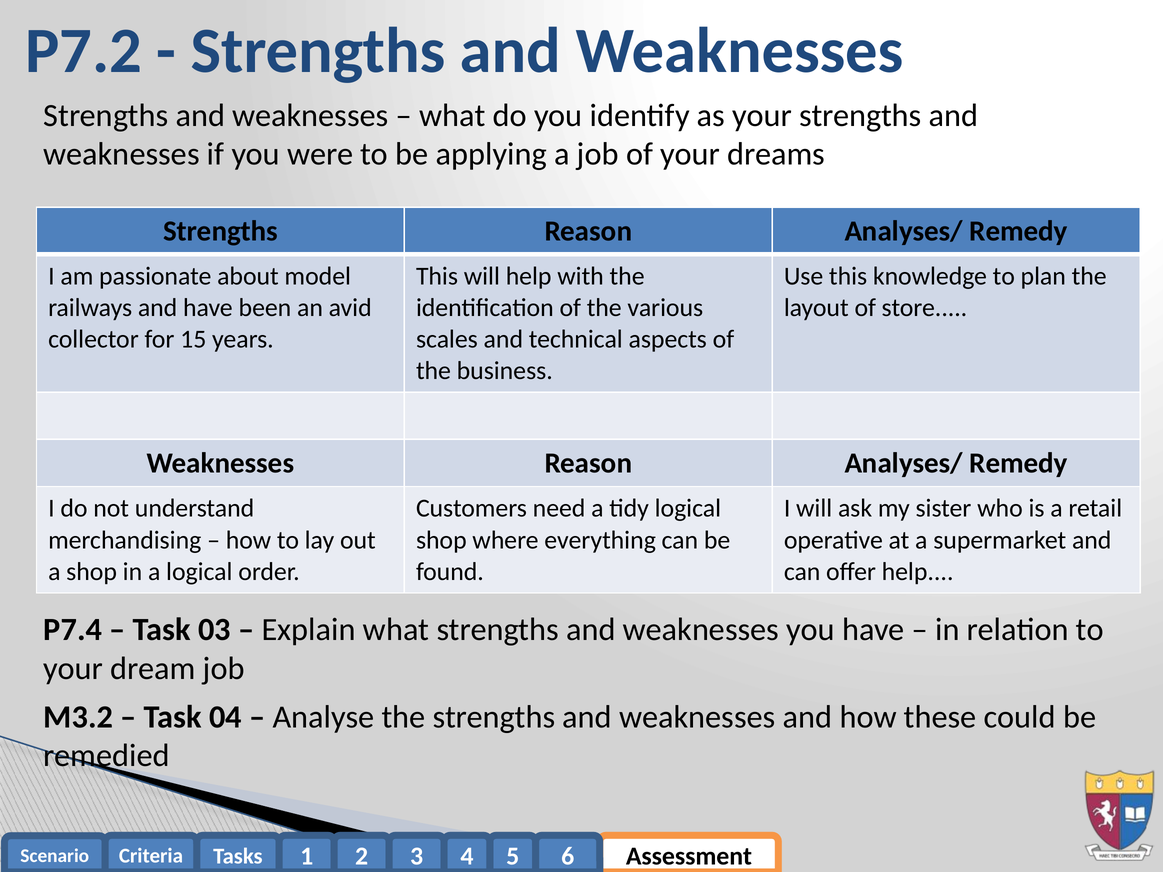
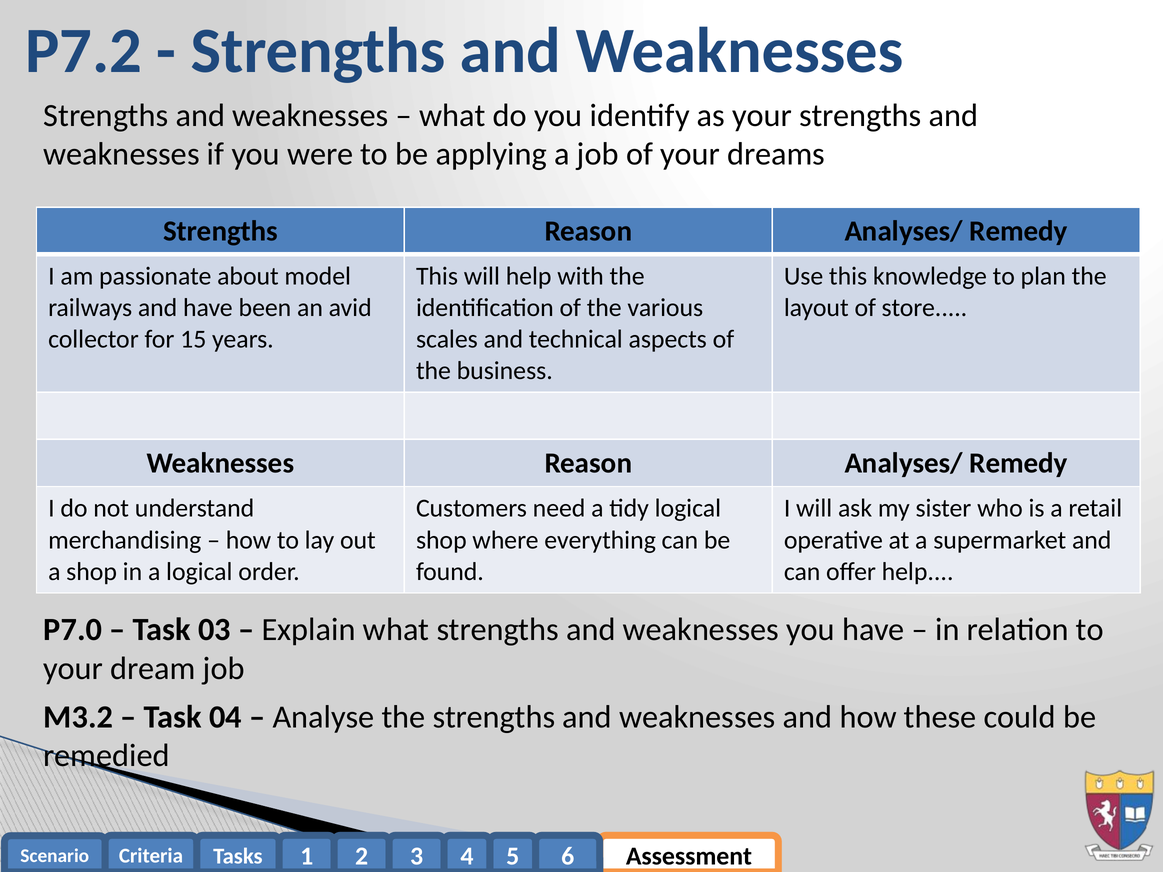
P7.4: P7.4 -> P7.0 (73, 630)
